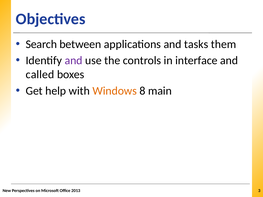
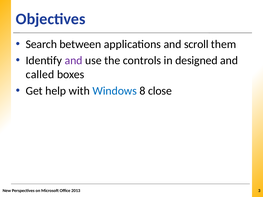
tasks: tasks -> scroll (196, 44)
interface: interface -> designed (196, 61)
Windows colour: orange -> blue (115, 91)
main: main -> close (160, 91)
